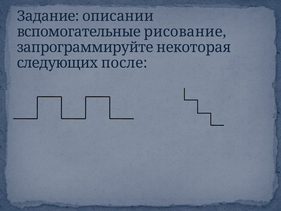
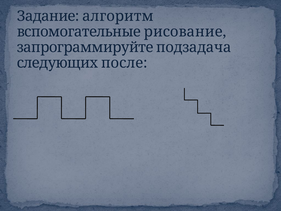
описании: описании -> алгоритм (118, 16)
некоторая: некоторая -> подзадача (194, 47)
